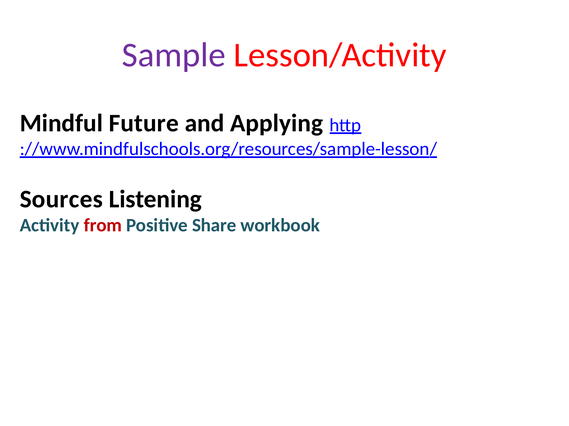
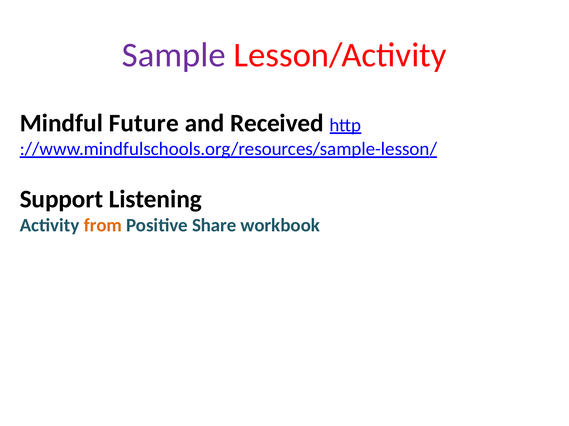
Applying: Applying -> Received (277, 123)
Sources: Sources -> Support (61, 199)
from colour: red -> orange (103, 226)
